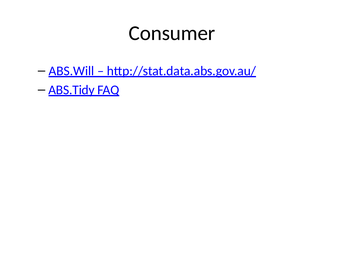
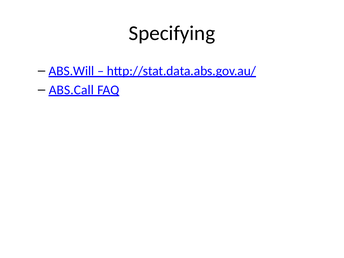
Consumer: Consumer -> Specifying (172, 33)
ABS.Tidy: ABS.Tidy -> ABS.Call (71, 90)
